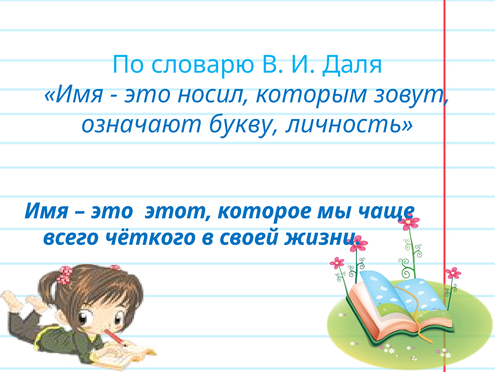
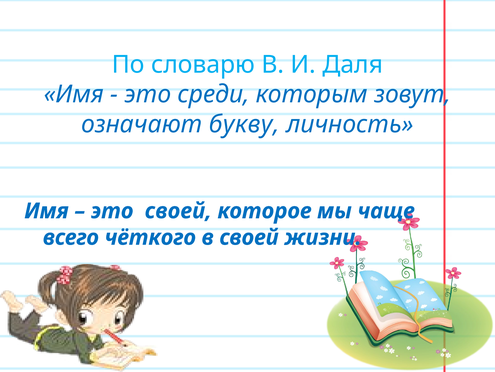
носил: носил -> среди (214, 94)
это этот: этот -> своей (178, 211)
